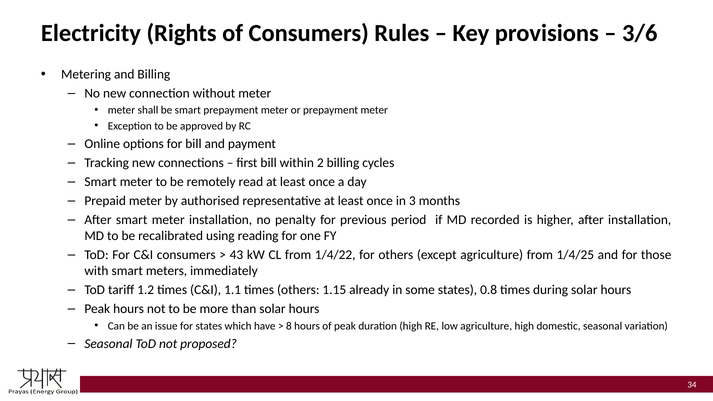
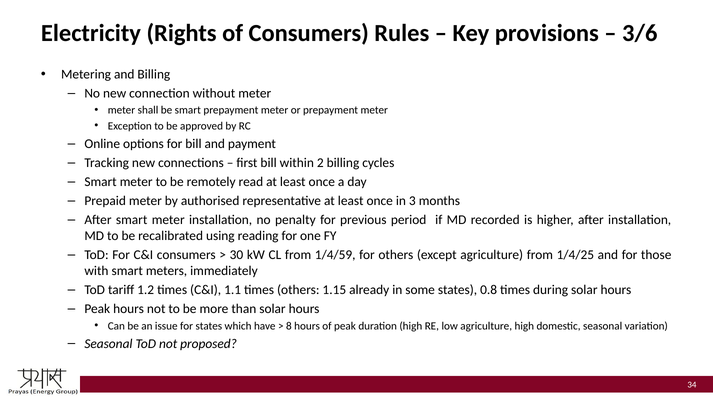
43: 43 -> 30 (236, 255)
1/4/22: 1/4/22 -> 1/4/59 (335, 255)
